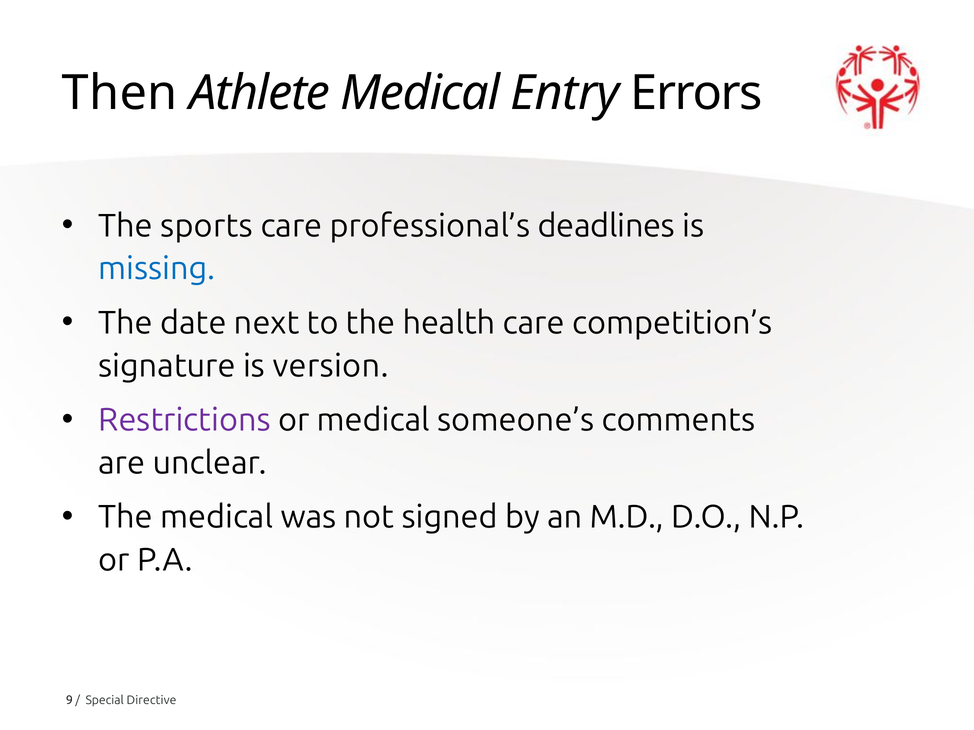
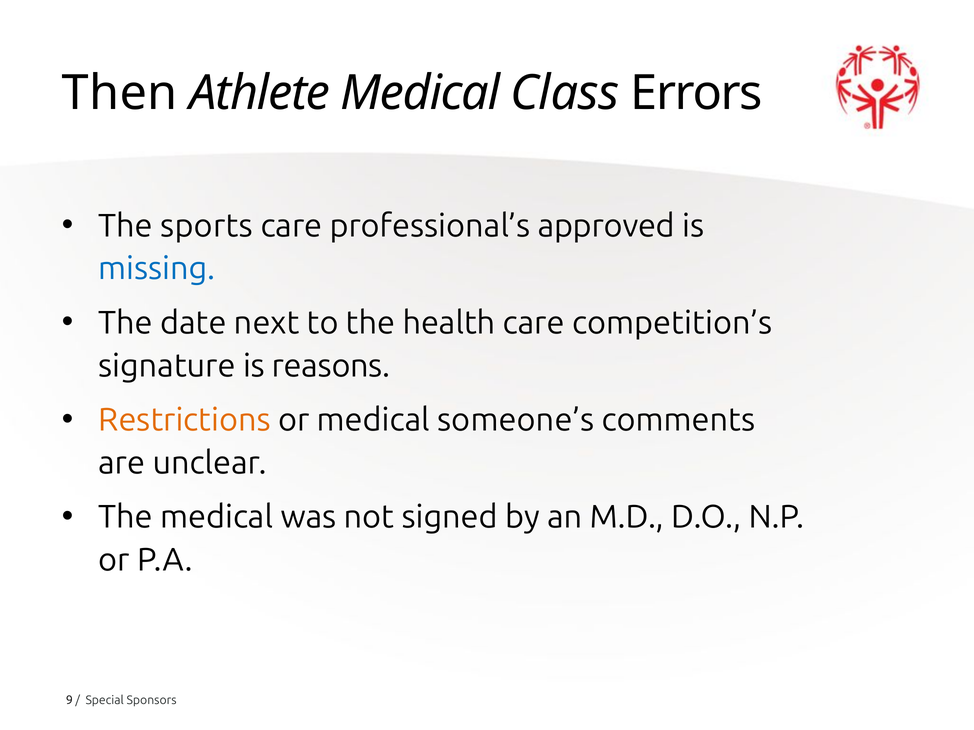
Entry: Entry -> Class (565, 93)
deadlines: deadlines -> approved (606, 226)
version: version -> reasons (331, 366)
Restrictions colour: purple -> orange (185, 420)
Directive: Directive -> Sponsors (152, 701)
